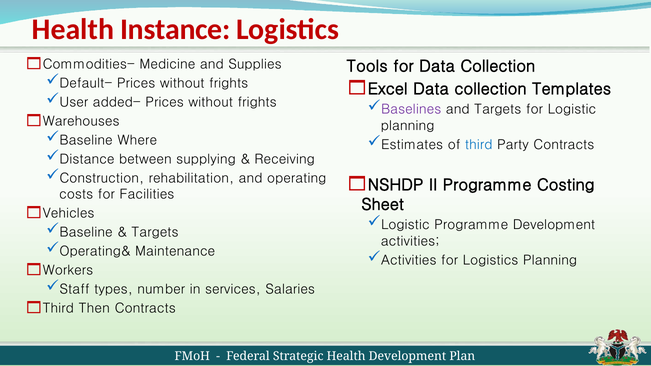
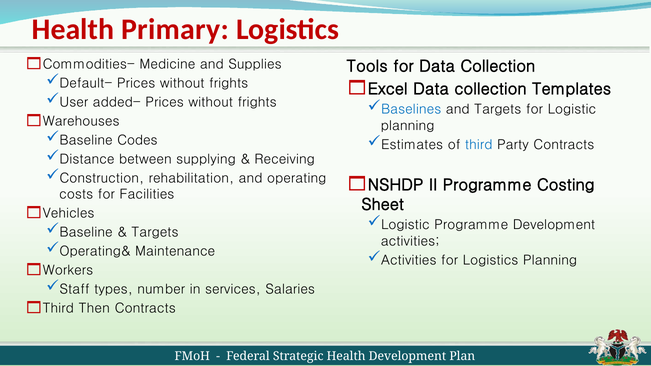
Instance: Instance -> Primary (175, 29)
Baselines colour: purple -> blue (411, 109)
Where: Where -> Codes (137, 140)
